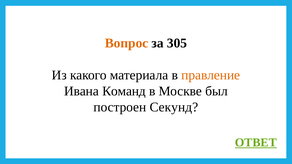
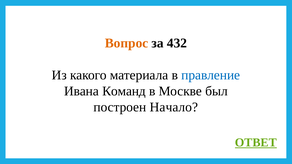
305: 305 -> 432 (177, 43)
правление colour: orange -> blue (211, 75)
Секунд: Секунд -> Начало (174, 107)
